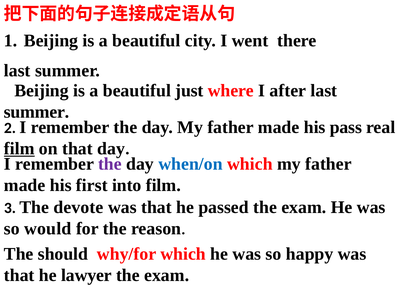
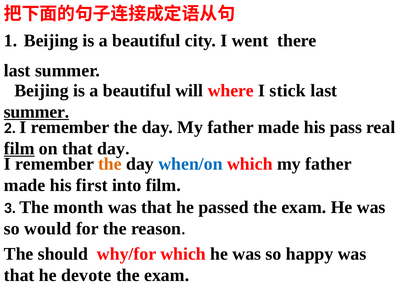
just: just -> will (189, 91)
after: after -> stick (288, 91)
summer underline: none -> present (37, 112)
the colour: purple -> orange (110, 164)
devote: devote -> month (78, 207)
lawyer: lawyer -> devote (86, 275)
